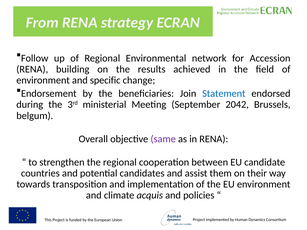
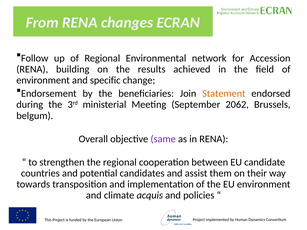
strategy: strategy -> changes (127, 23)
Statement colour: blue -> orange (224, 94)
2042: 2042 -> 2062 (237, 105)
